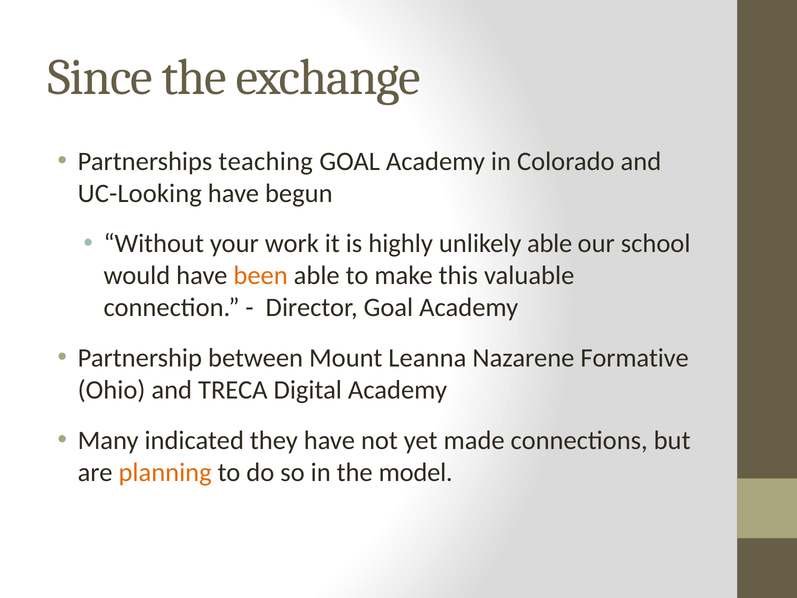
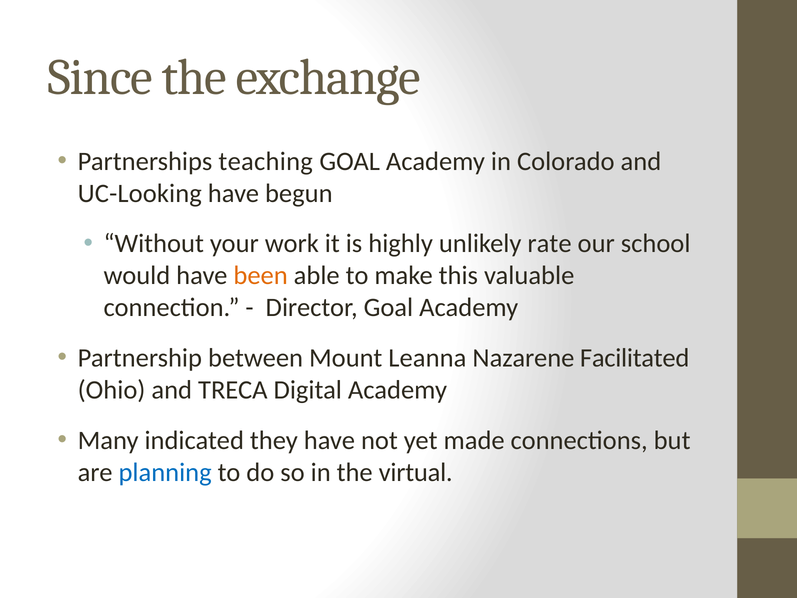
unlikely able: able -> rate (550, 244)
Formative: Formative -> Facilitated (635, 358)
planning colour: orange -> blue (165, 472)
model: model -> virtual (416, 472)
